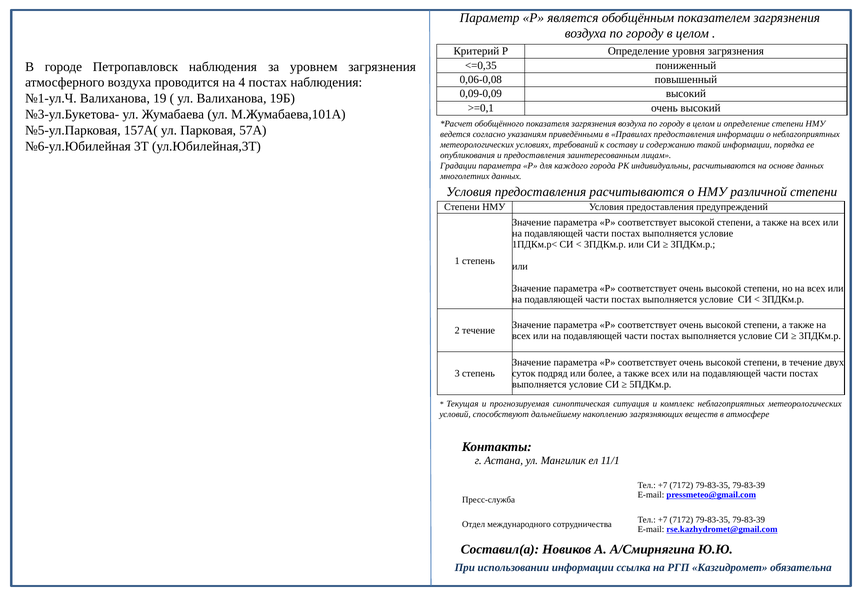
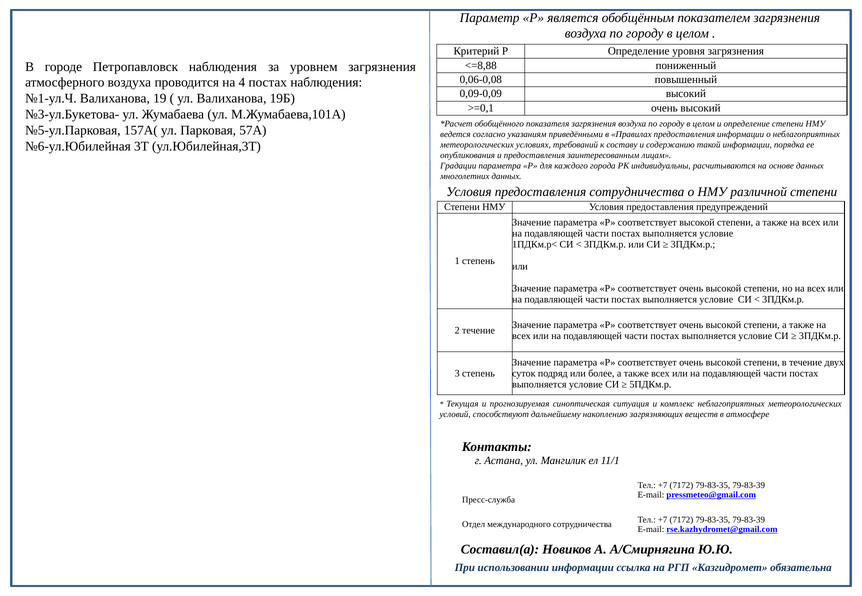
<=0,35: <=0,35 -> <=8,88 (481, 65)
предоставления расчитываются: расчитываются -> сотрудничества (637, 192)
